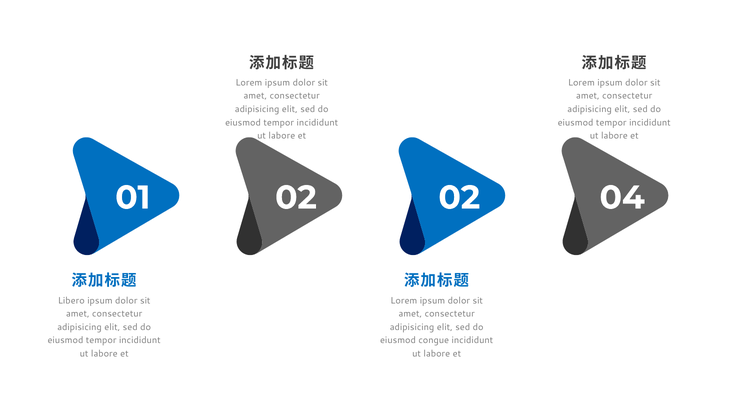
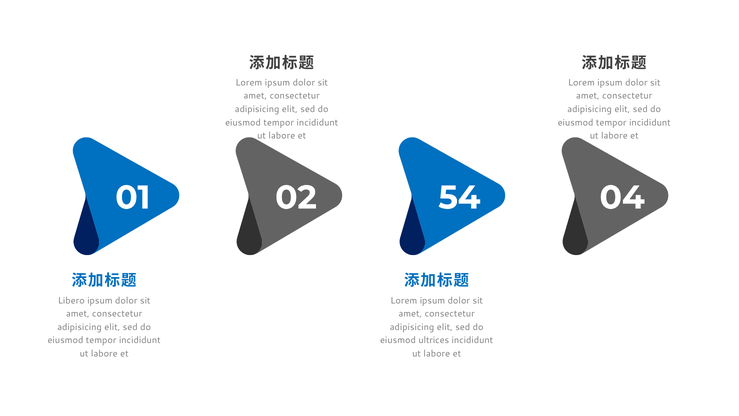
02 02: 02 -> 54 (459, 197)
congue: congue -> ultrices (434, 340)
